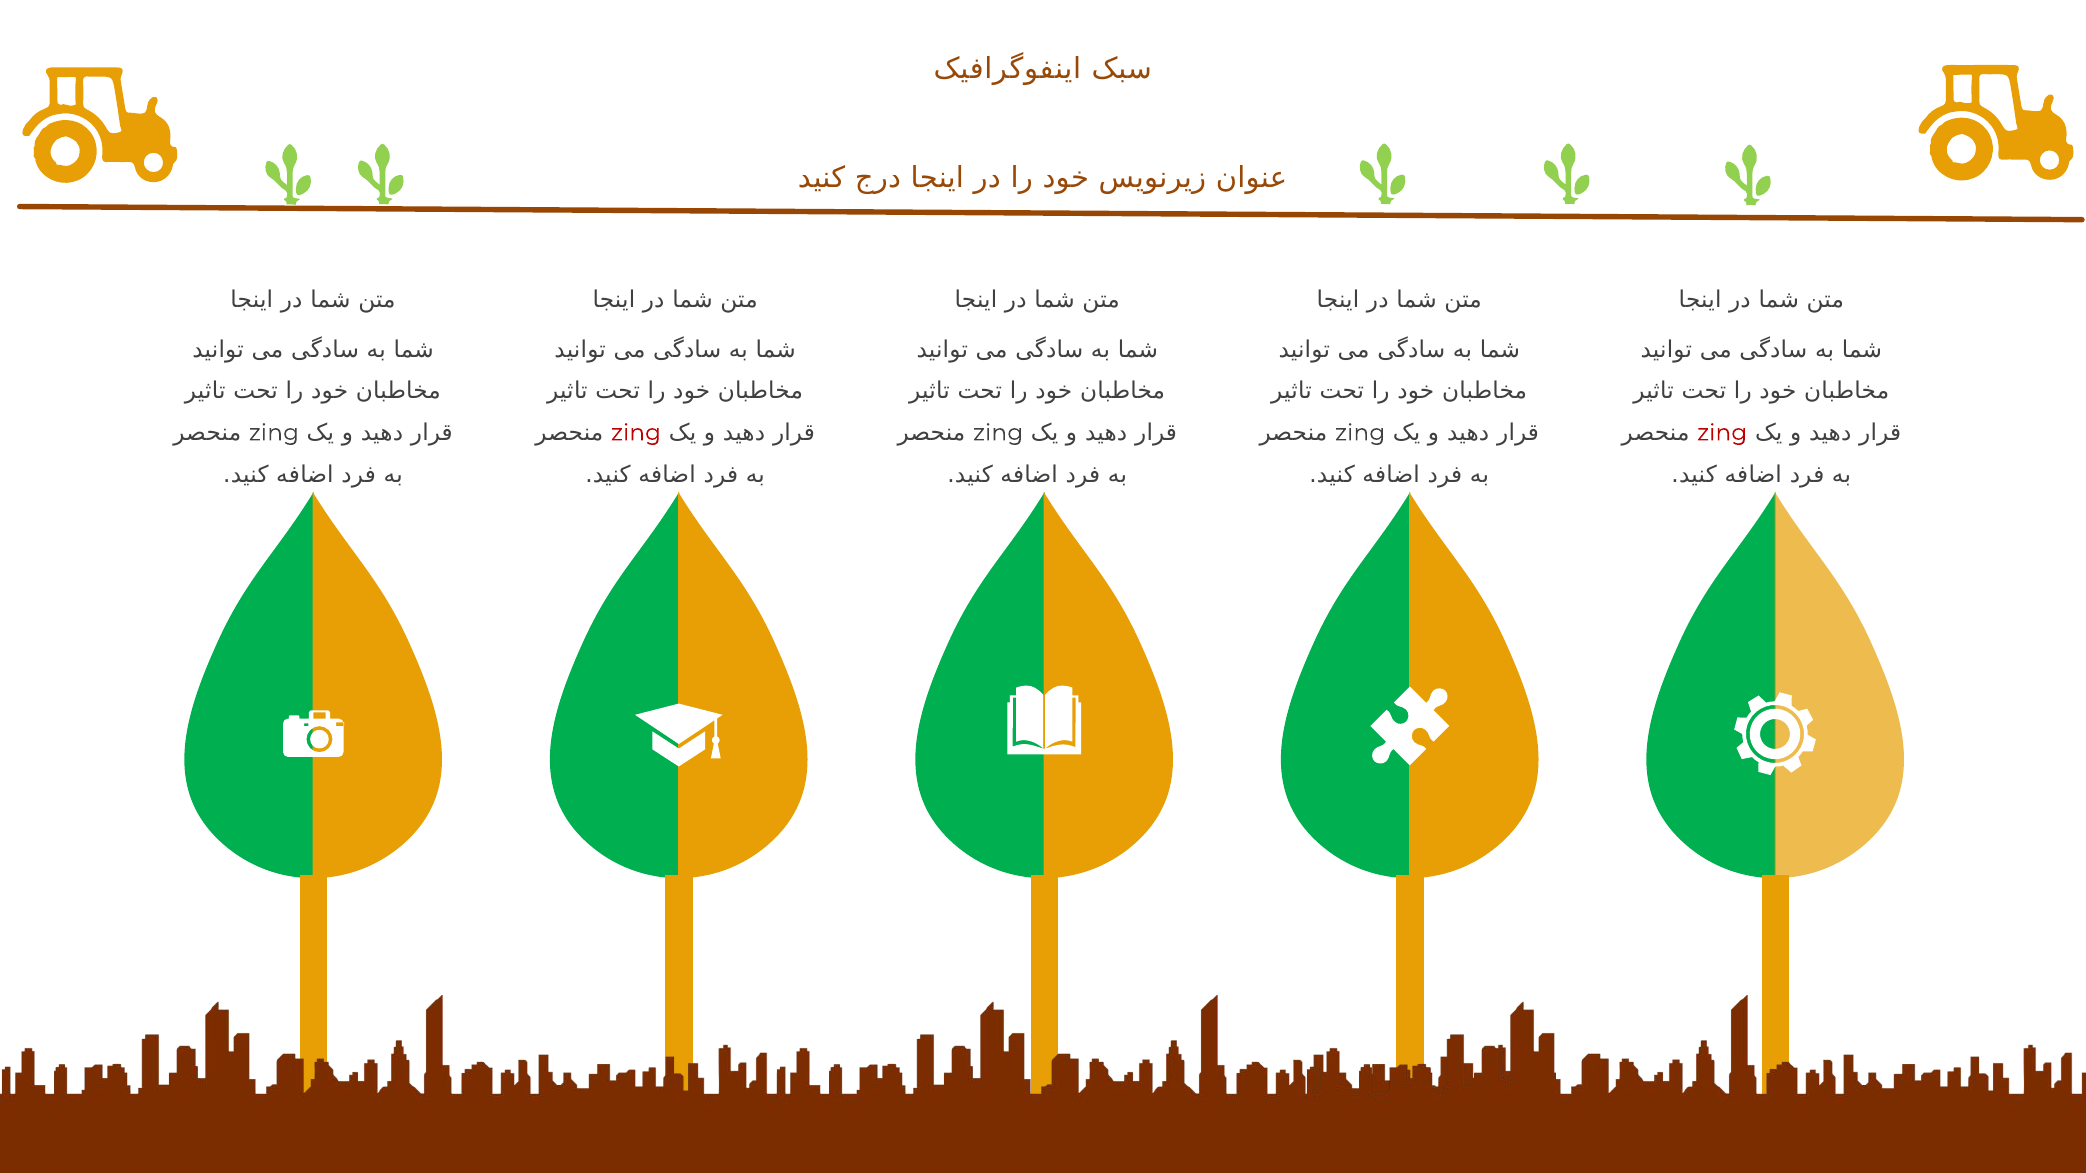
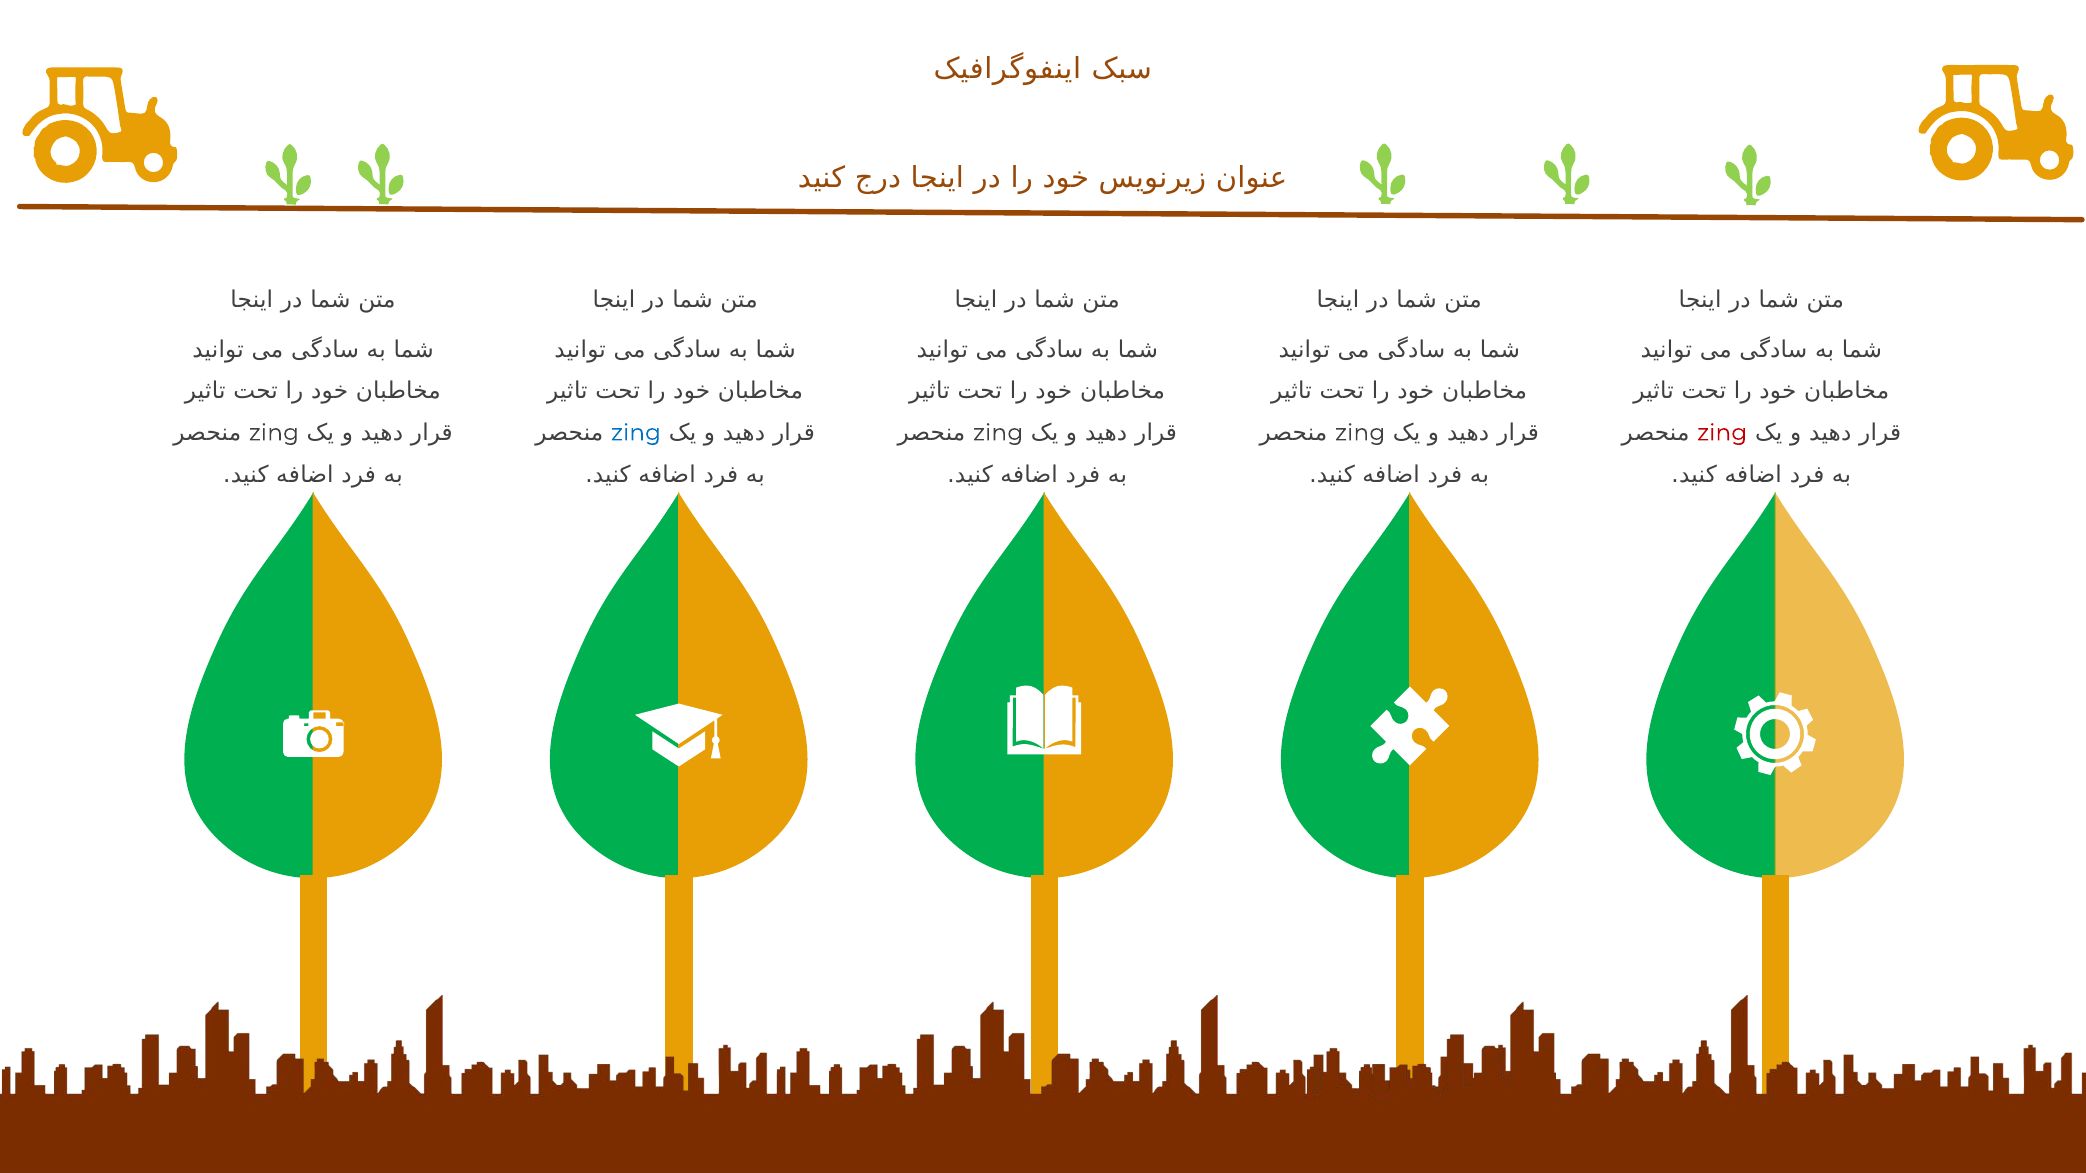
zing colour: red -> blue (636, 433)
